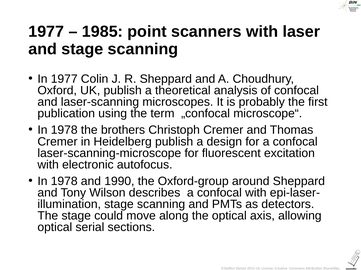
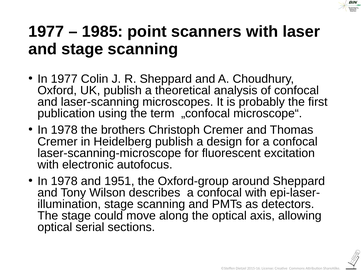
1990: 1990 -> 1951 (119, 182)
